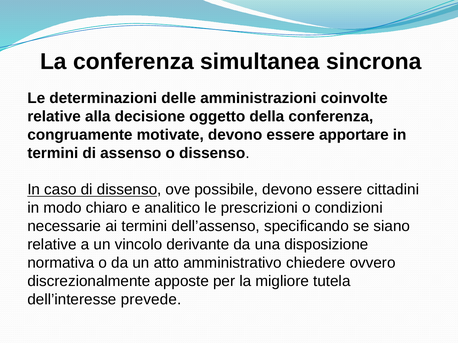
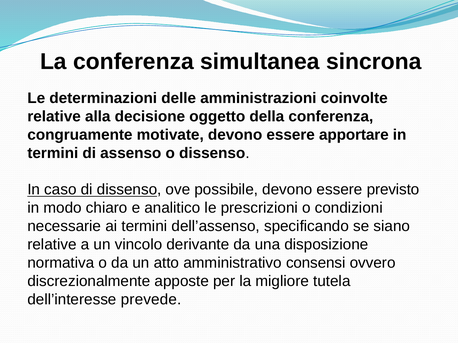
cittadini: cittadini -> previsto (393, 190)
chiedere: chiedere -> consensi (316, 263)
